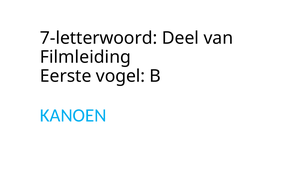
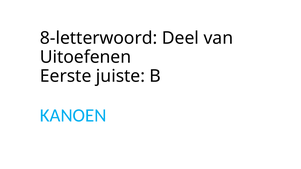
7-letterwoord: 7-letterwoord -> 8-letterwoord (99, 38)
Filmleiding: Filmleiding -> Uitoefenen (86, 57)
vogel: vogel -> juiste (120, 76)
